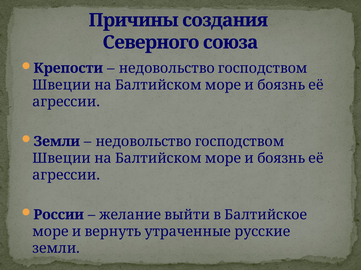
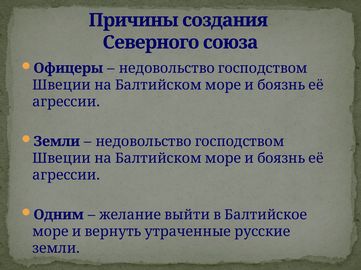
Крепости: Крепости -> Офицеры (68, 68)
России: России -> Одним (59, 215)
